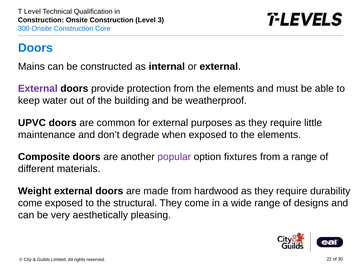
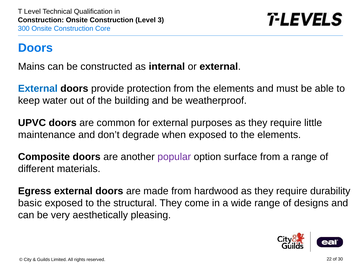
External colour: purple -> blue (38, 88)
fixtures: fixtures -> surface (241, 157)
Weight: Weight -> Egress (35, 191)
come: come -> basic (30, 203)
